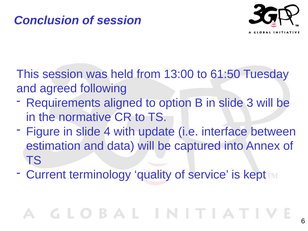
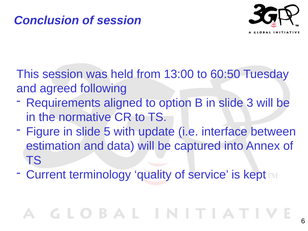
61:50: 61:50 -> 60:50 (225, 74)
4: 4 -> 5 (107, 132)
